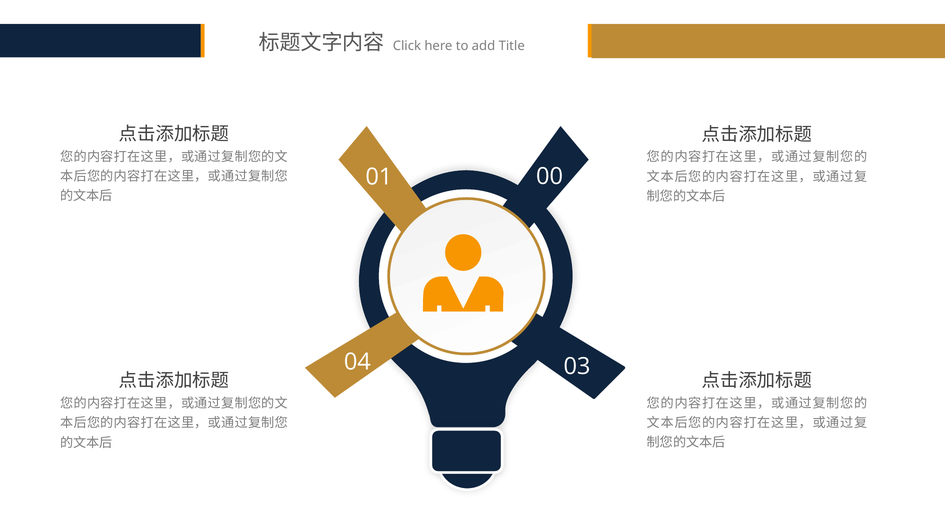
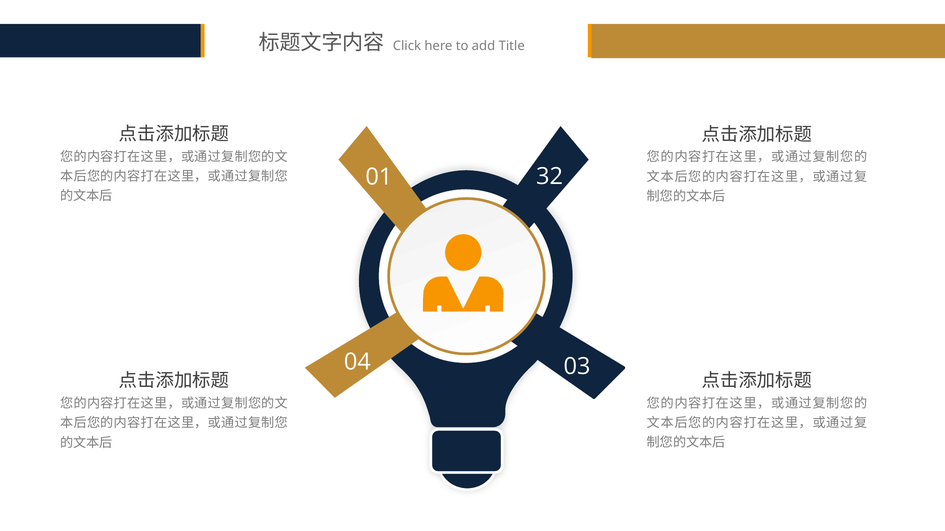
00: 00 -> 32 (550, 177)
